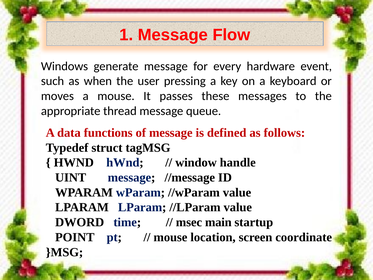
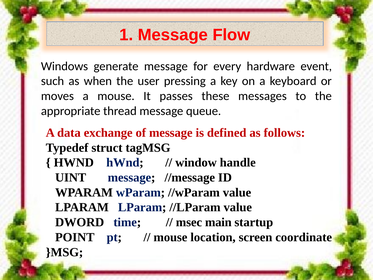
functions: functions -> exchange (108, 133)
